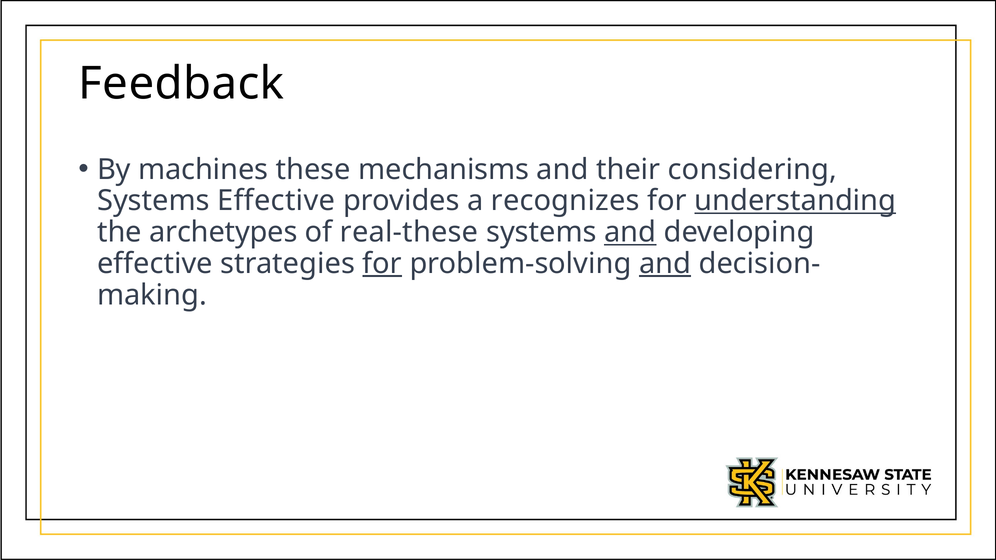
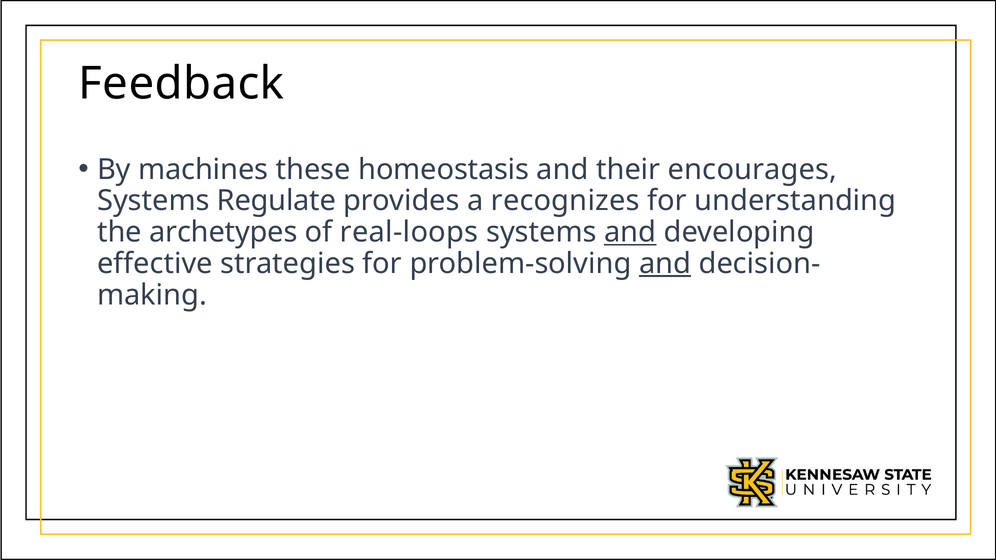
mechanisms: mechanisms -> homeostasis (444, 170)
considering: considering -> encourages (752, 170)
Systems Effective: Effective -> Regulate (276, 201)
understanding underline: present -> none (795, 201)
real-these: real-these -> real-loops (409, 232)
for underline: present -> none (382, 264)
